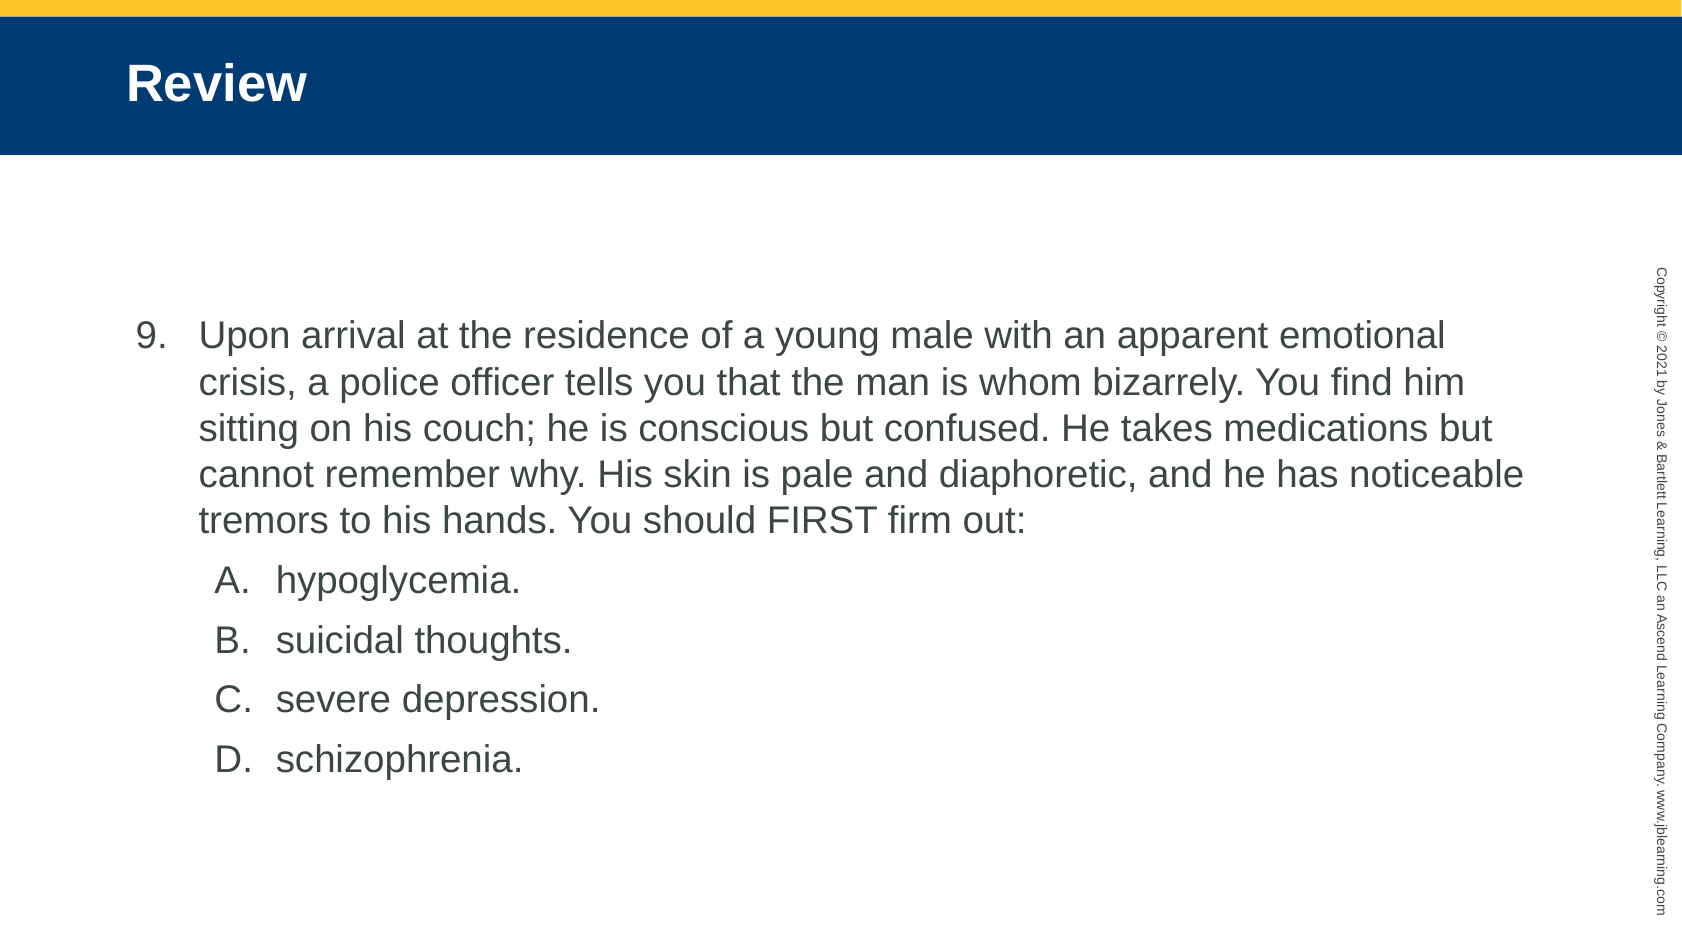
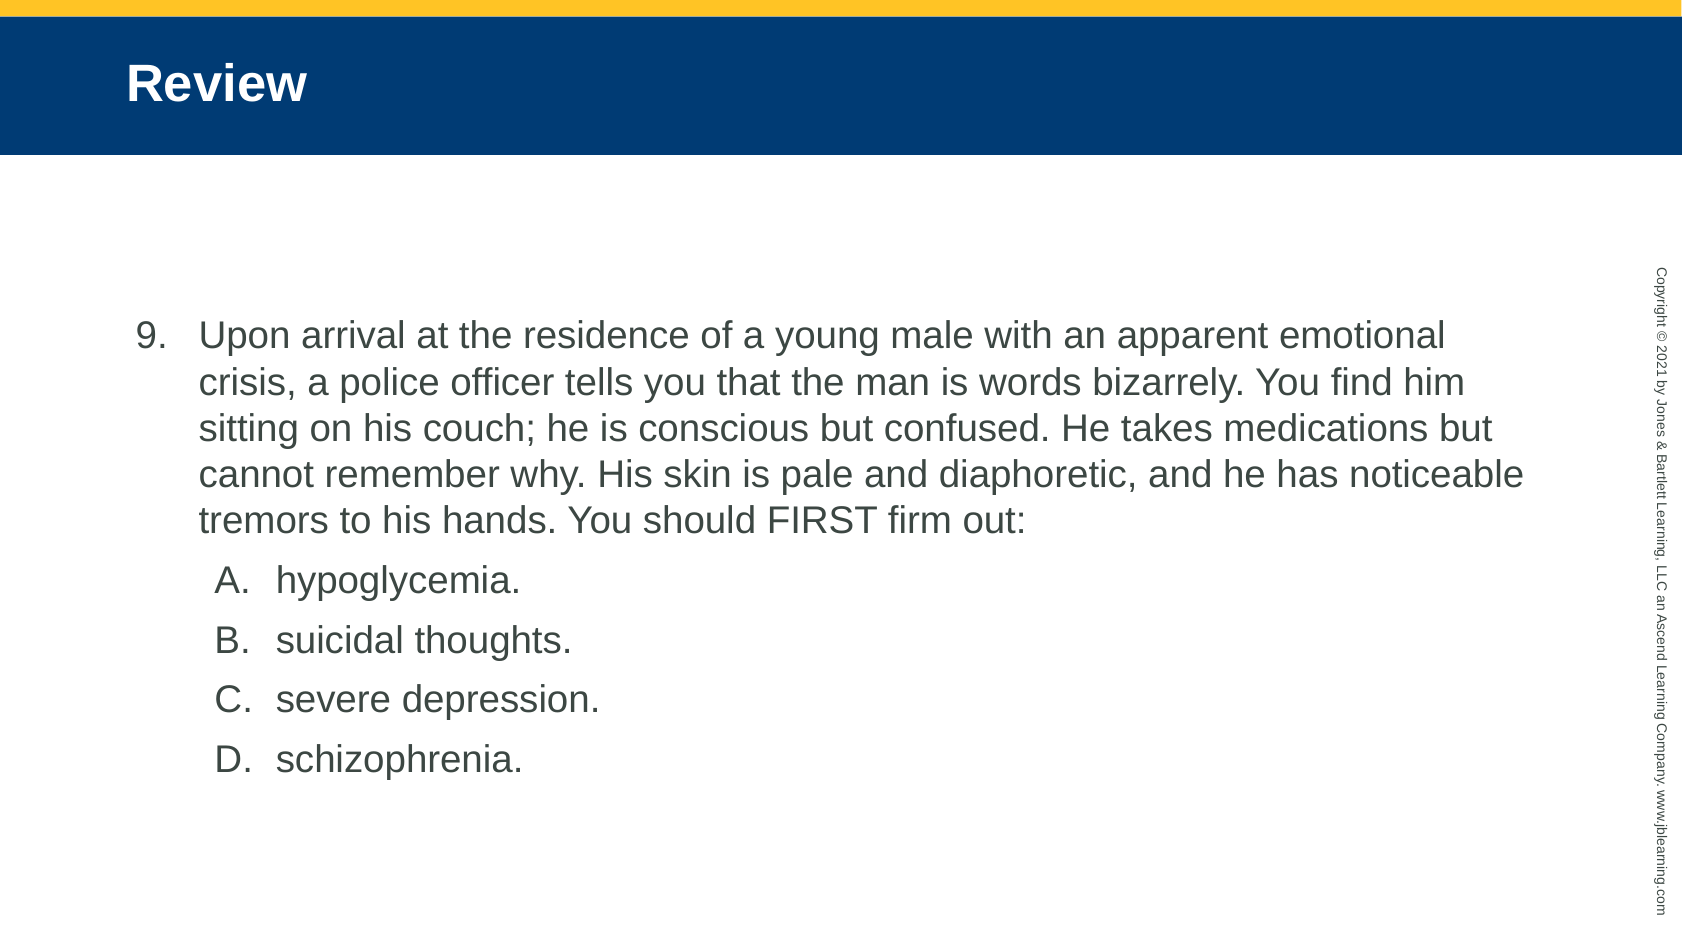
whom: whom -> words (1030, 382)
